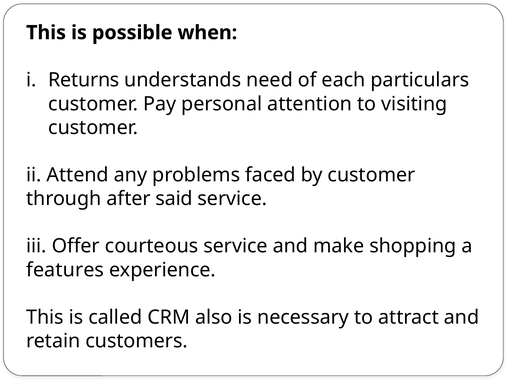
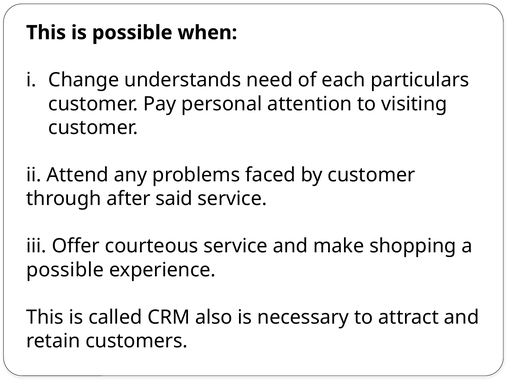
Returns: Returns -> Change (84, 80)
features: features -> possible (65, 269)
